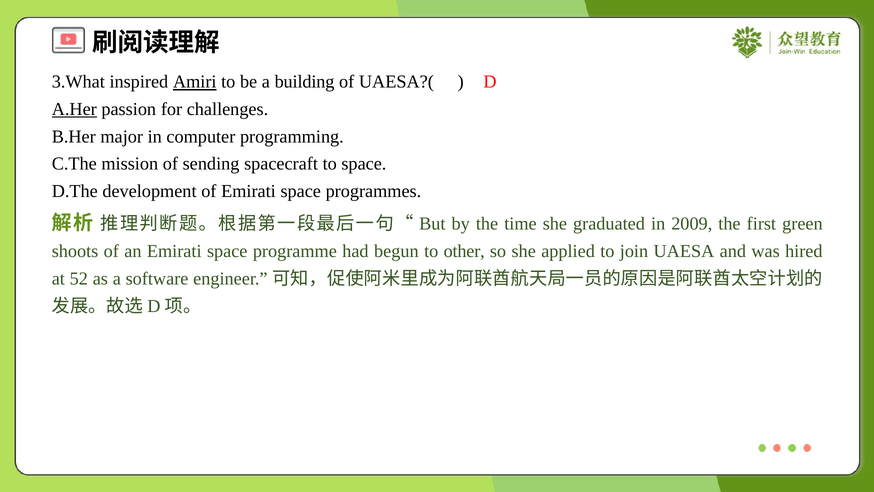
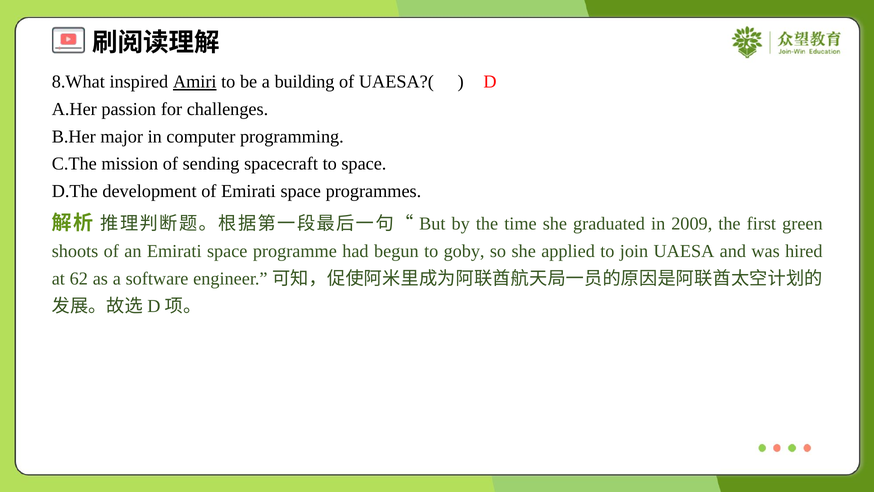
3.What: 3.What -> 8.What (78, 82)
A.Her underline: present -> none (74, 109)
other: other -> goby (464, 251)
52: 52 -> 62 (79, 279)
